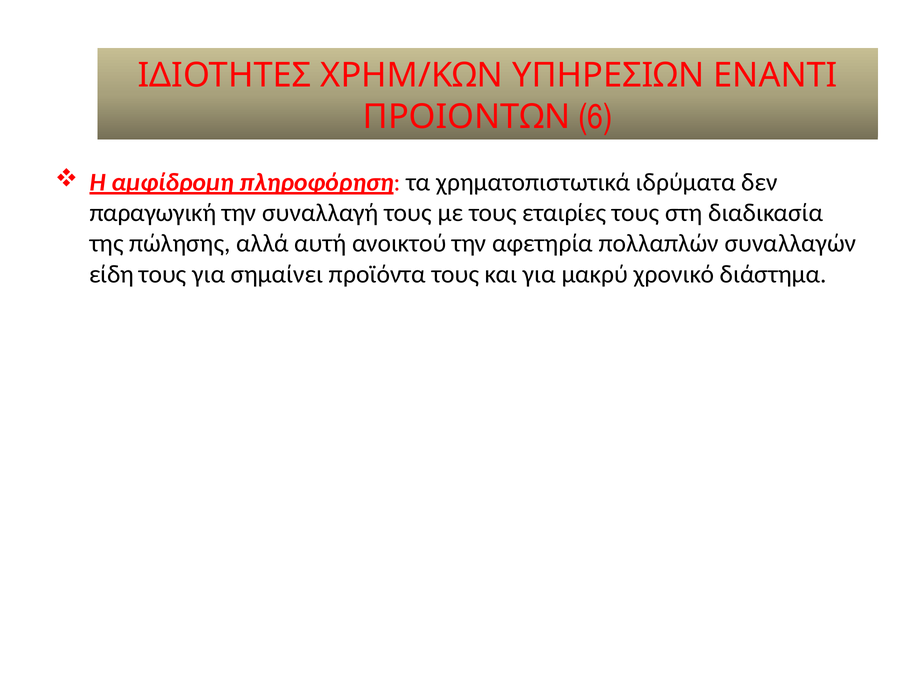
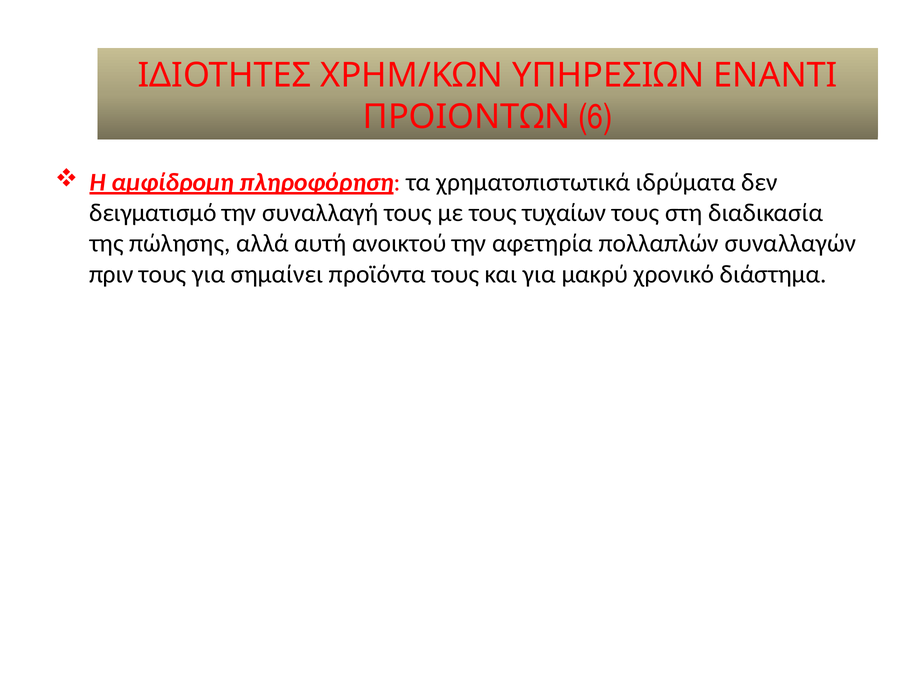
παραγωγική: παραγωγική -> δειγματισμό (153, 213)
εταιρίες: εταιρίες -> τυχαίων (564, 213)
είδη: είδη -> πριν (111, 274)
